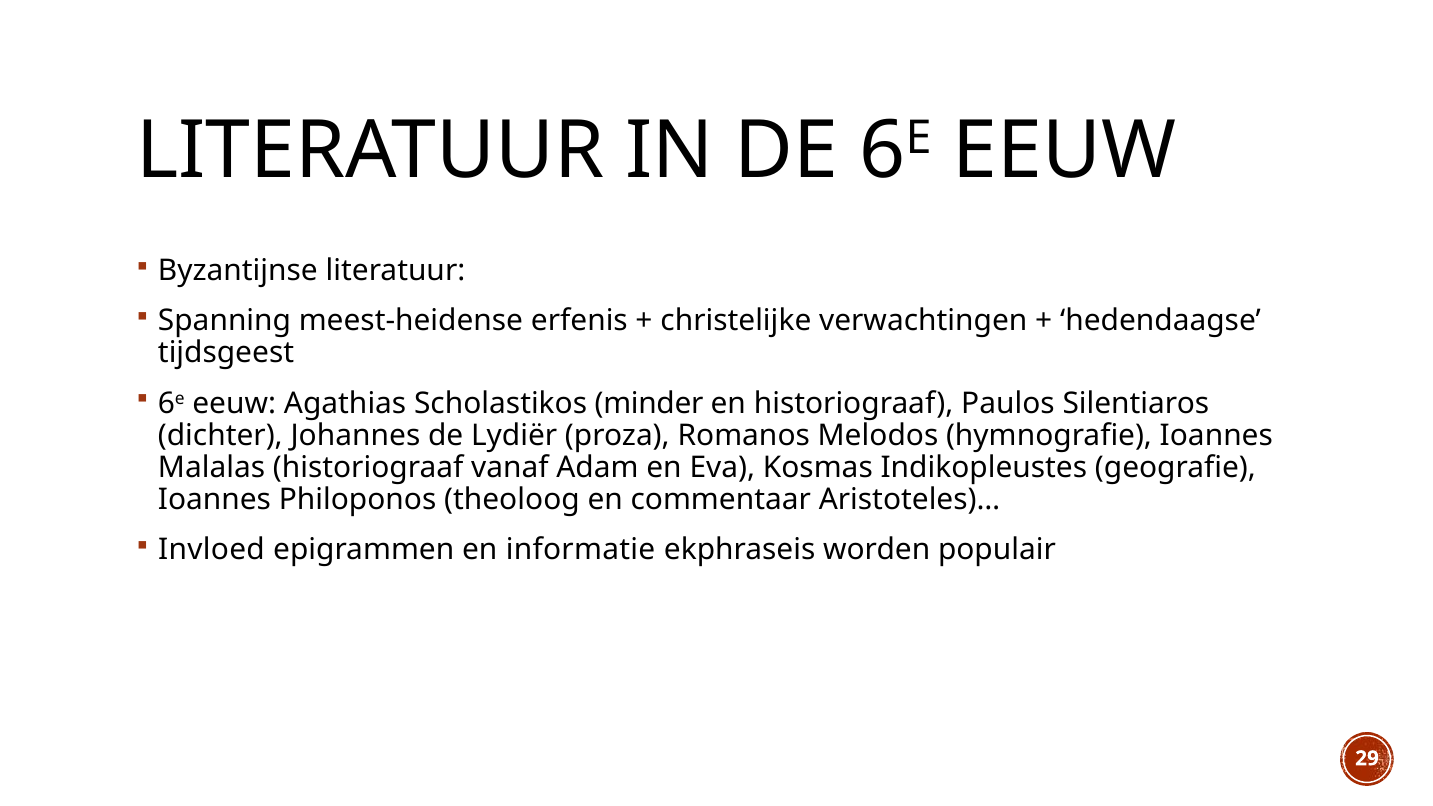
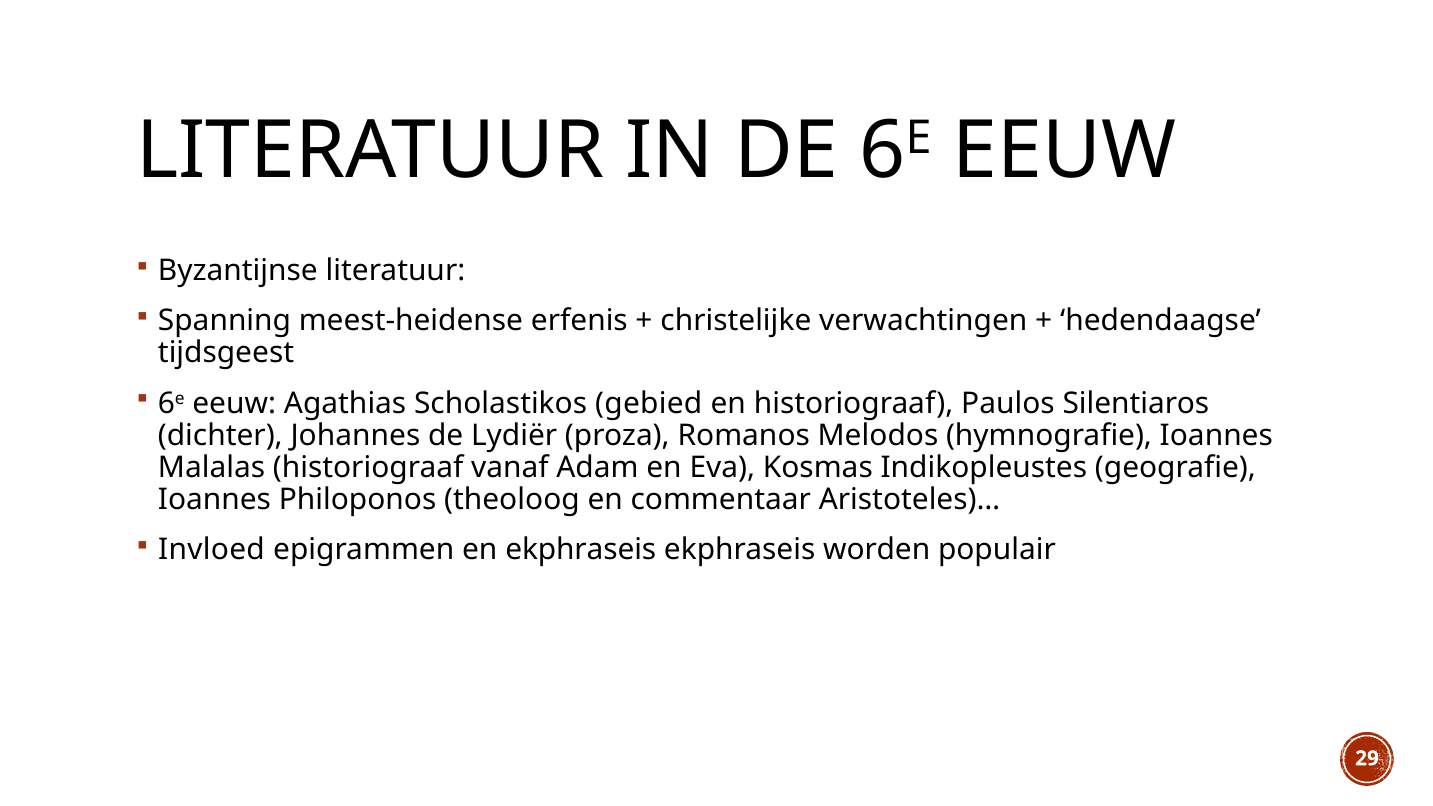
minder: minder -> gebied (649, 403)
en informatie: informatie -> ekphraseis (581, 550)
